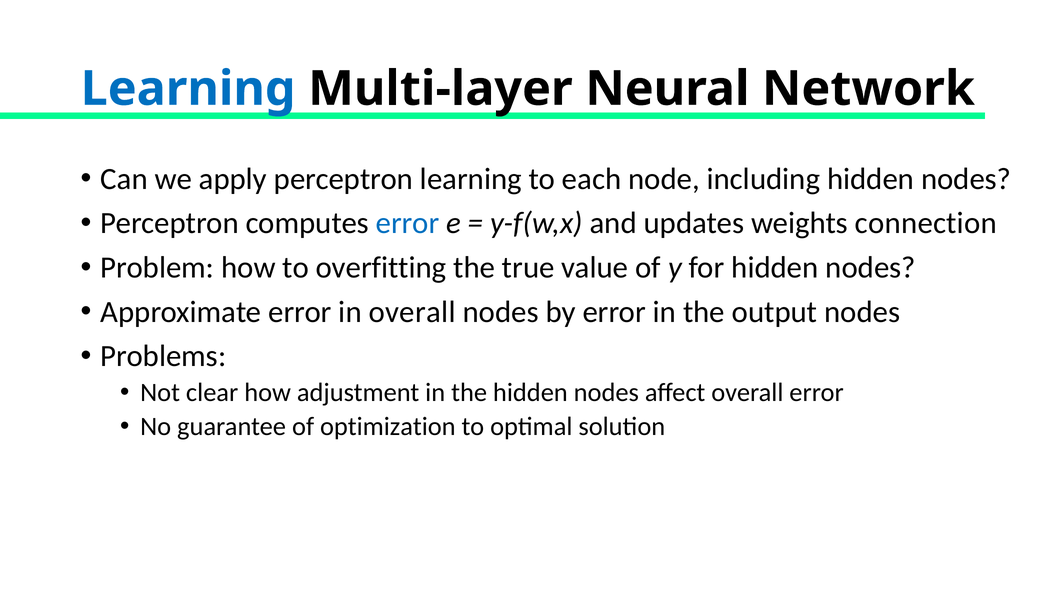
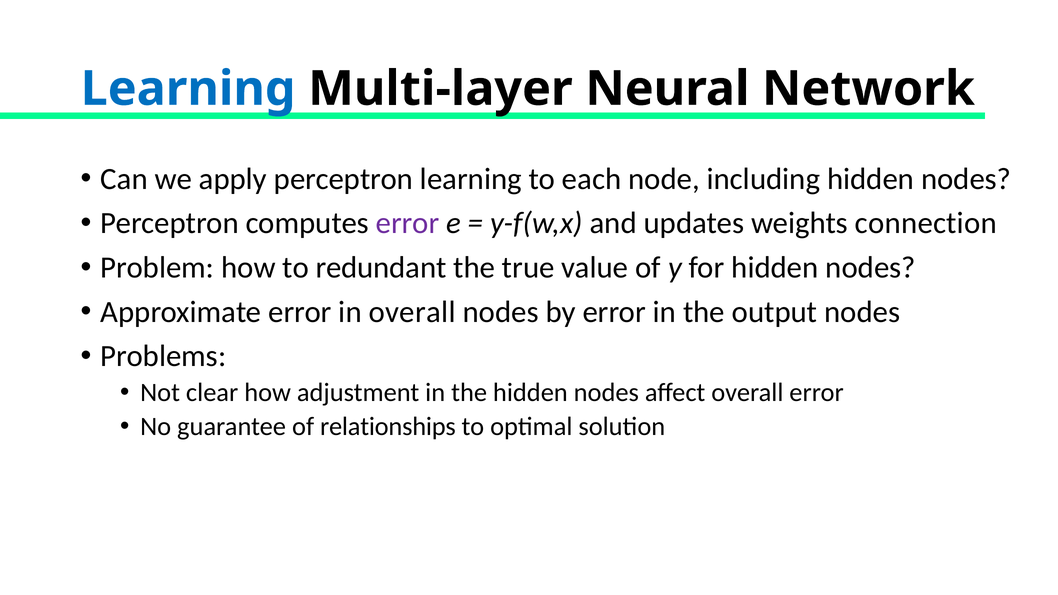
error colour: blue -> purple (408, 223)
overfitting: overfitting -> redundant (381, 268)
optimization: optimization -> relationships (388, 427)
